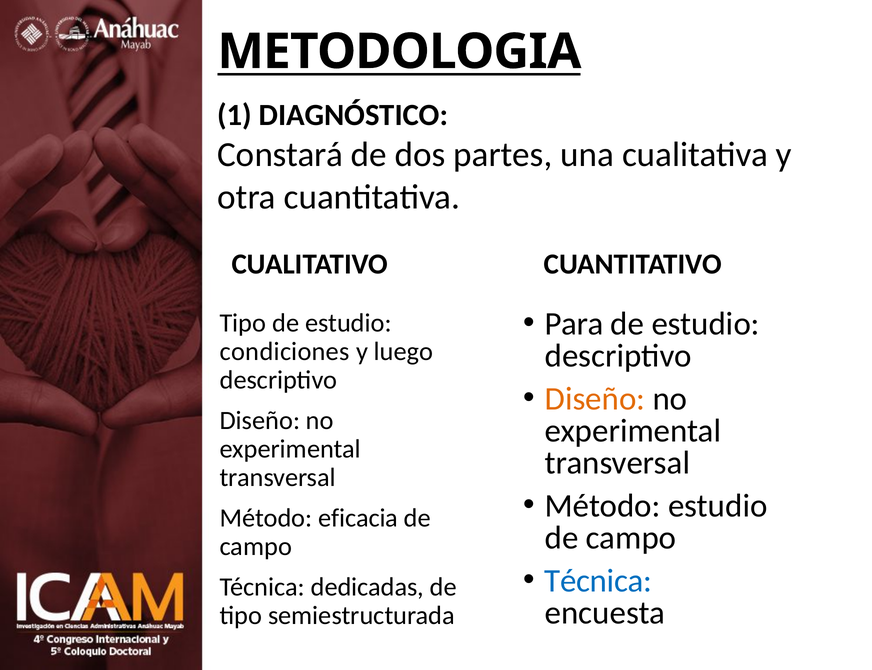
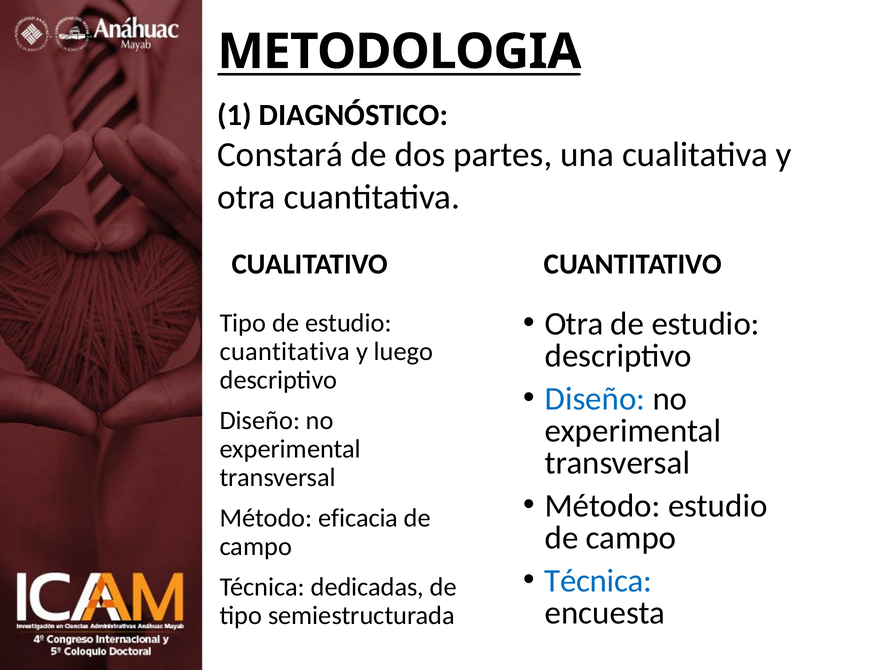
Para: Para -> Otra (574, 324)
condiciones: condiciones -> cuantitativa (285, 351)
Diseño colour: orange -> blue (595, 399)
